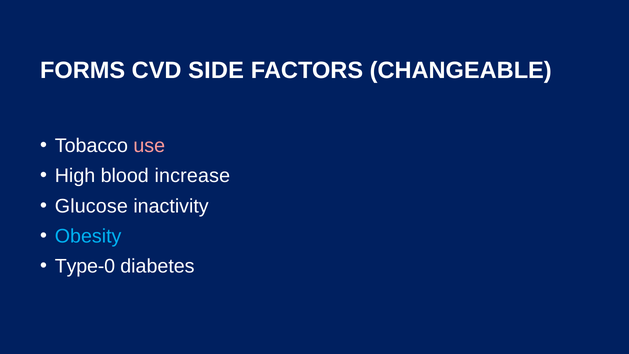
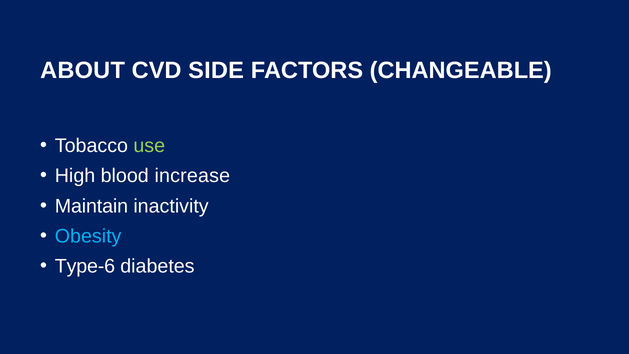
FORMS: FORMS -> ABOUT (83, 71)
use colour: pink -> light green (149, 146)
Glucose: Glucose -> Maintain (91, 206)
Type-0: Type-0 -> Type-6 (85, 266)
